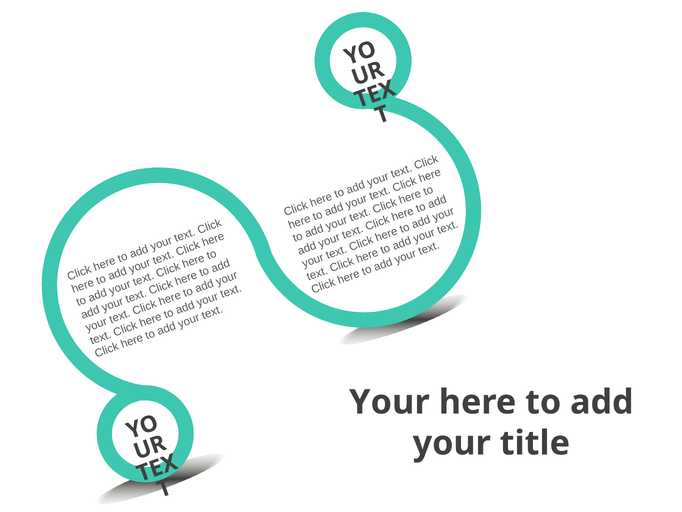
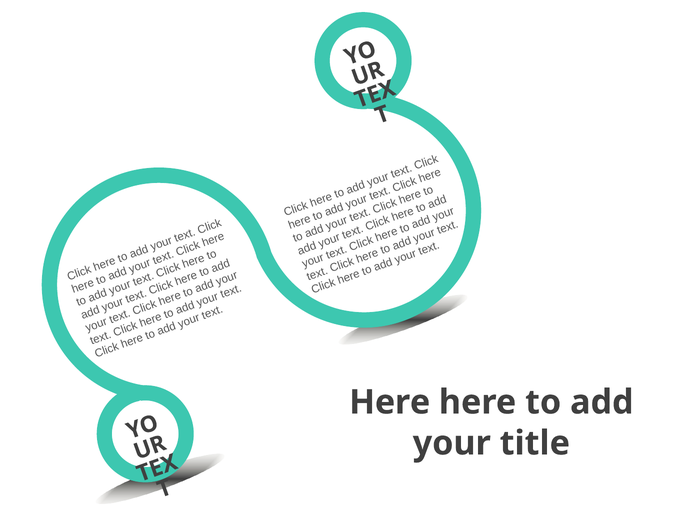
Your: Your -> Here (390, 402)
